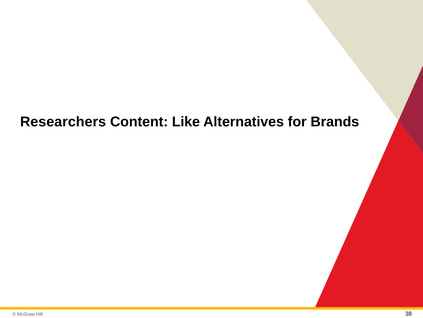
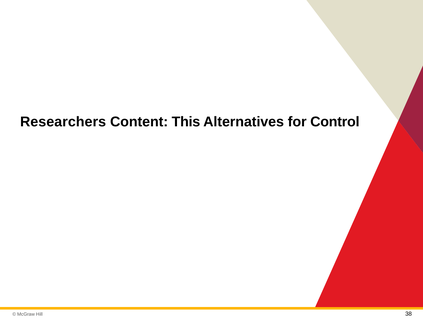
Like: Like -> This (186, 122)
Brands: Brands -> Control (335, 122)
